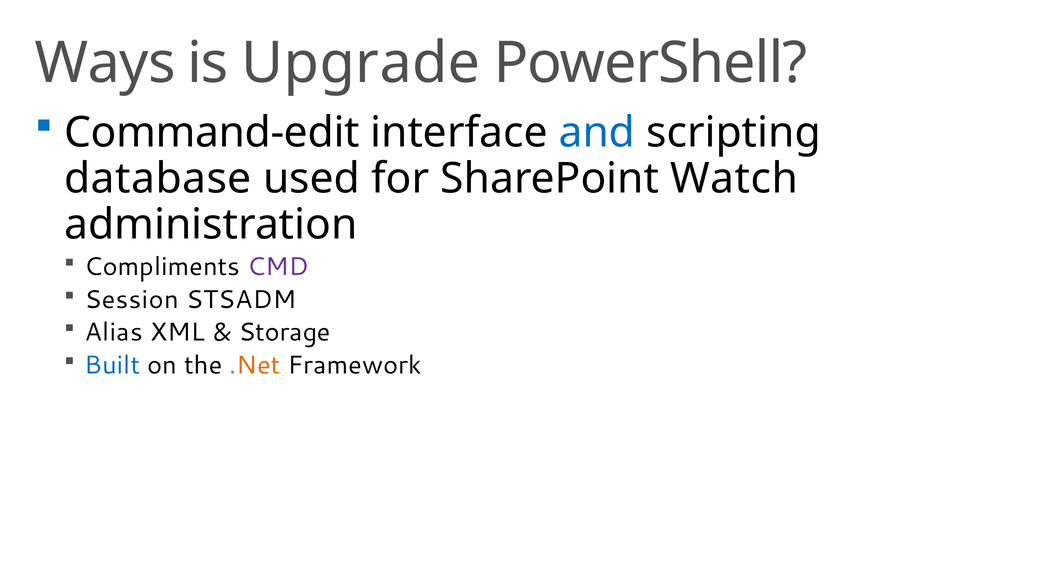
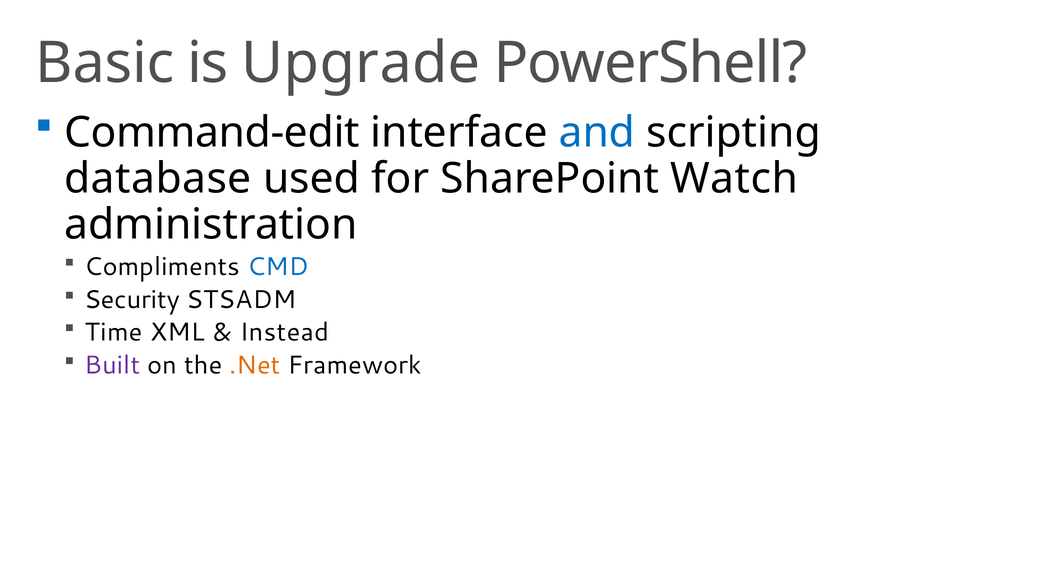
Ways: Ways -> Basic (105, 63)
CMD colour: purple -> blue (278, 267)
Session: Session -> Security (132, 299)
Alias: Alias -> Time (114, 332)
Storage: Storage -> Instead (284, 332)
Built colour: blue -> purple (112, 365)
